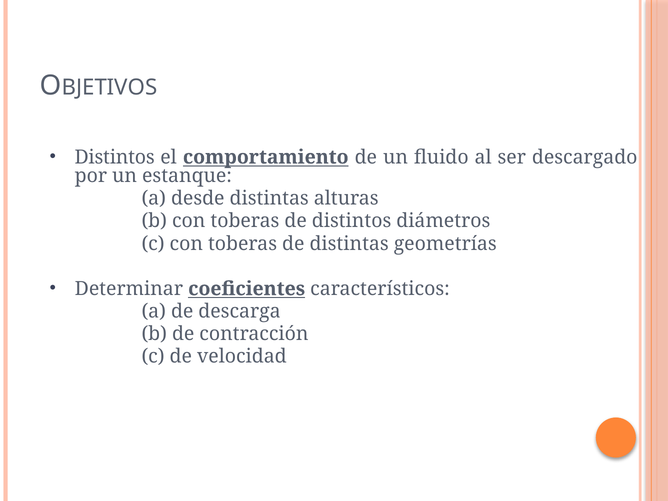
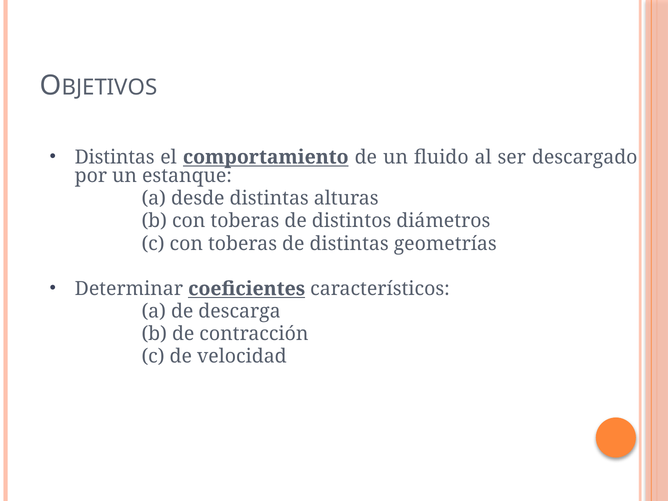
Distintos: Distintos -> Distintas (115, 157)
